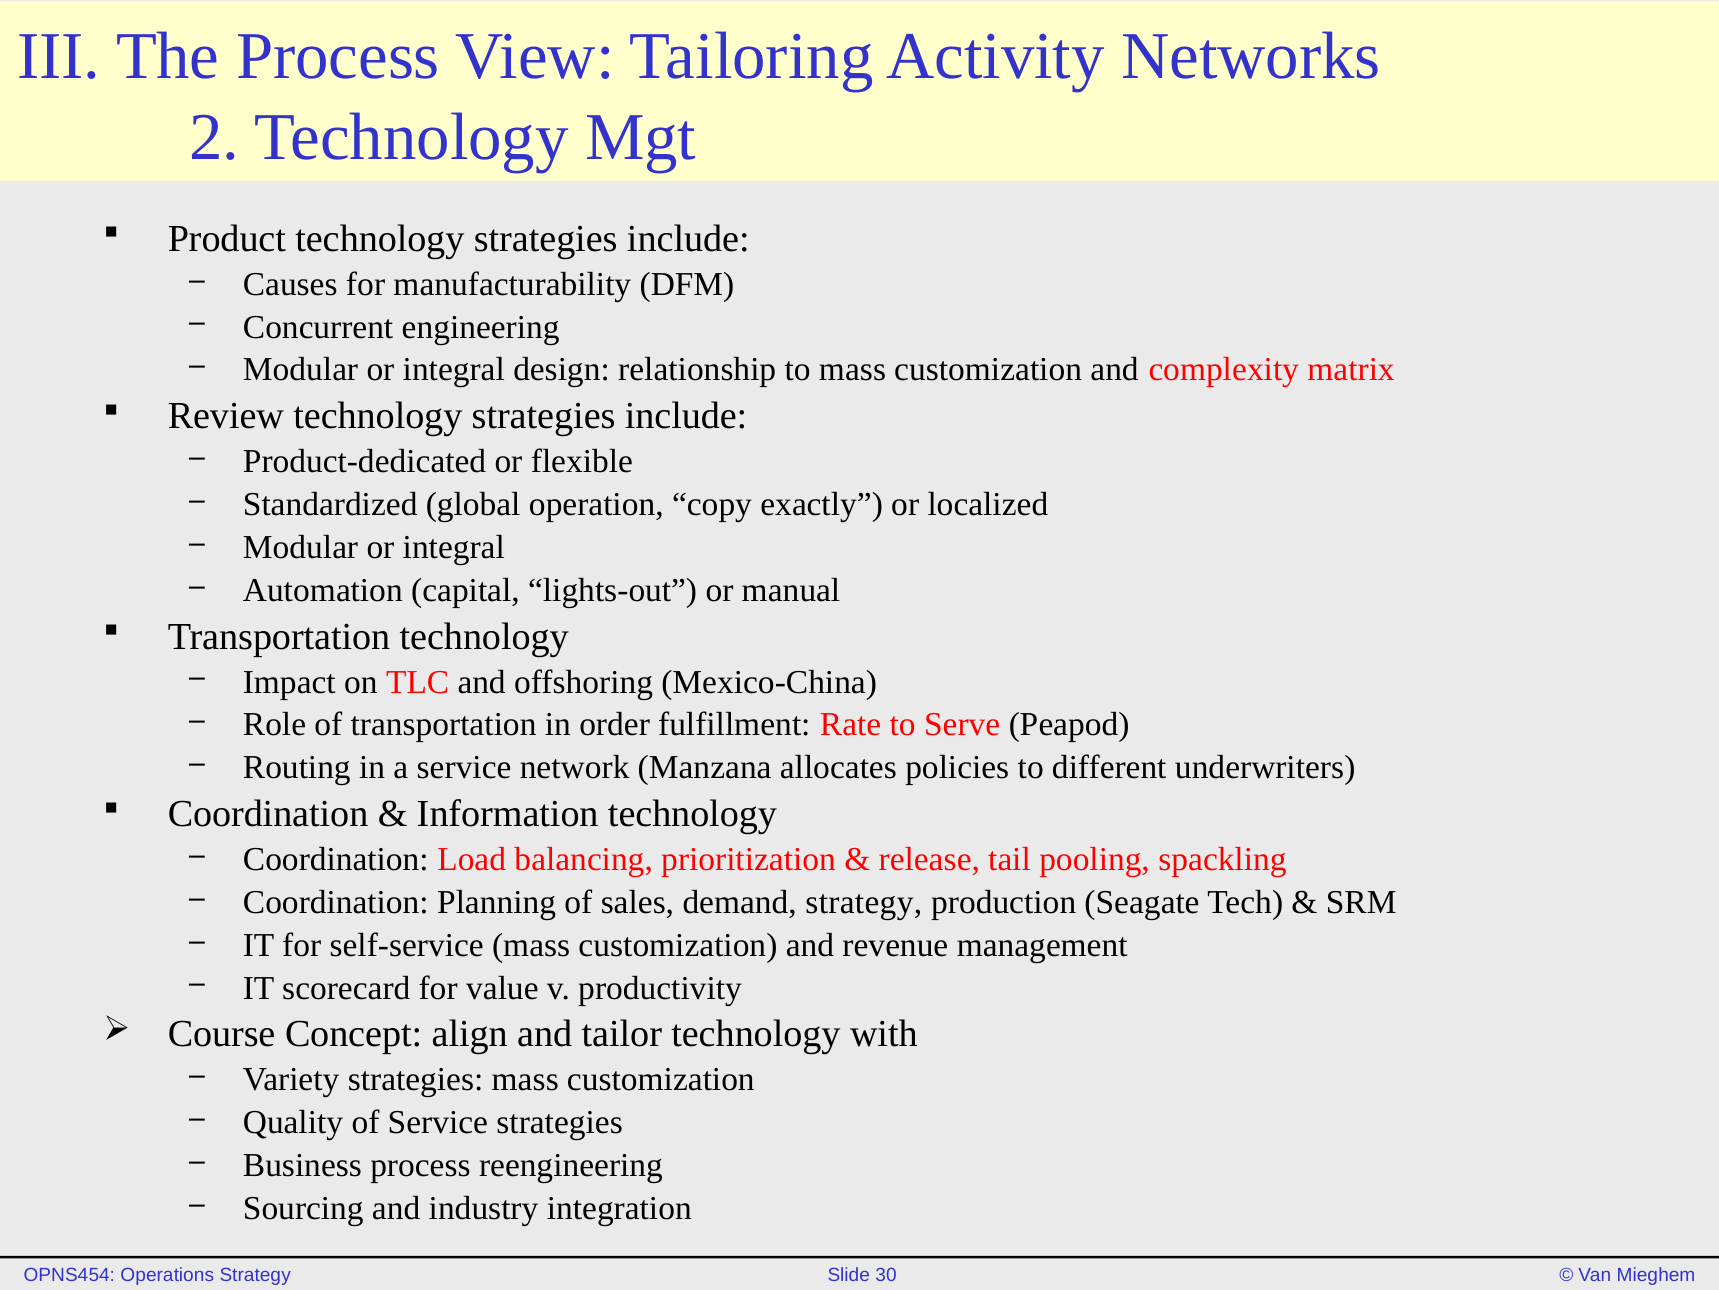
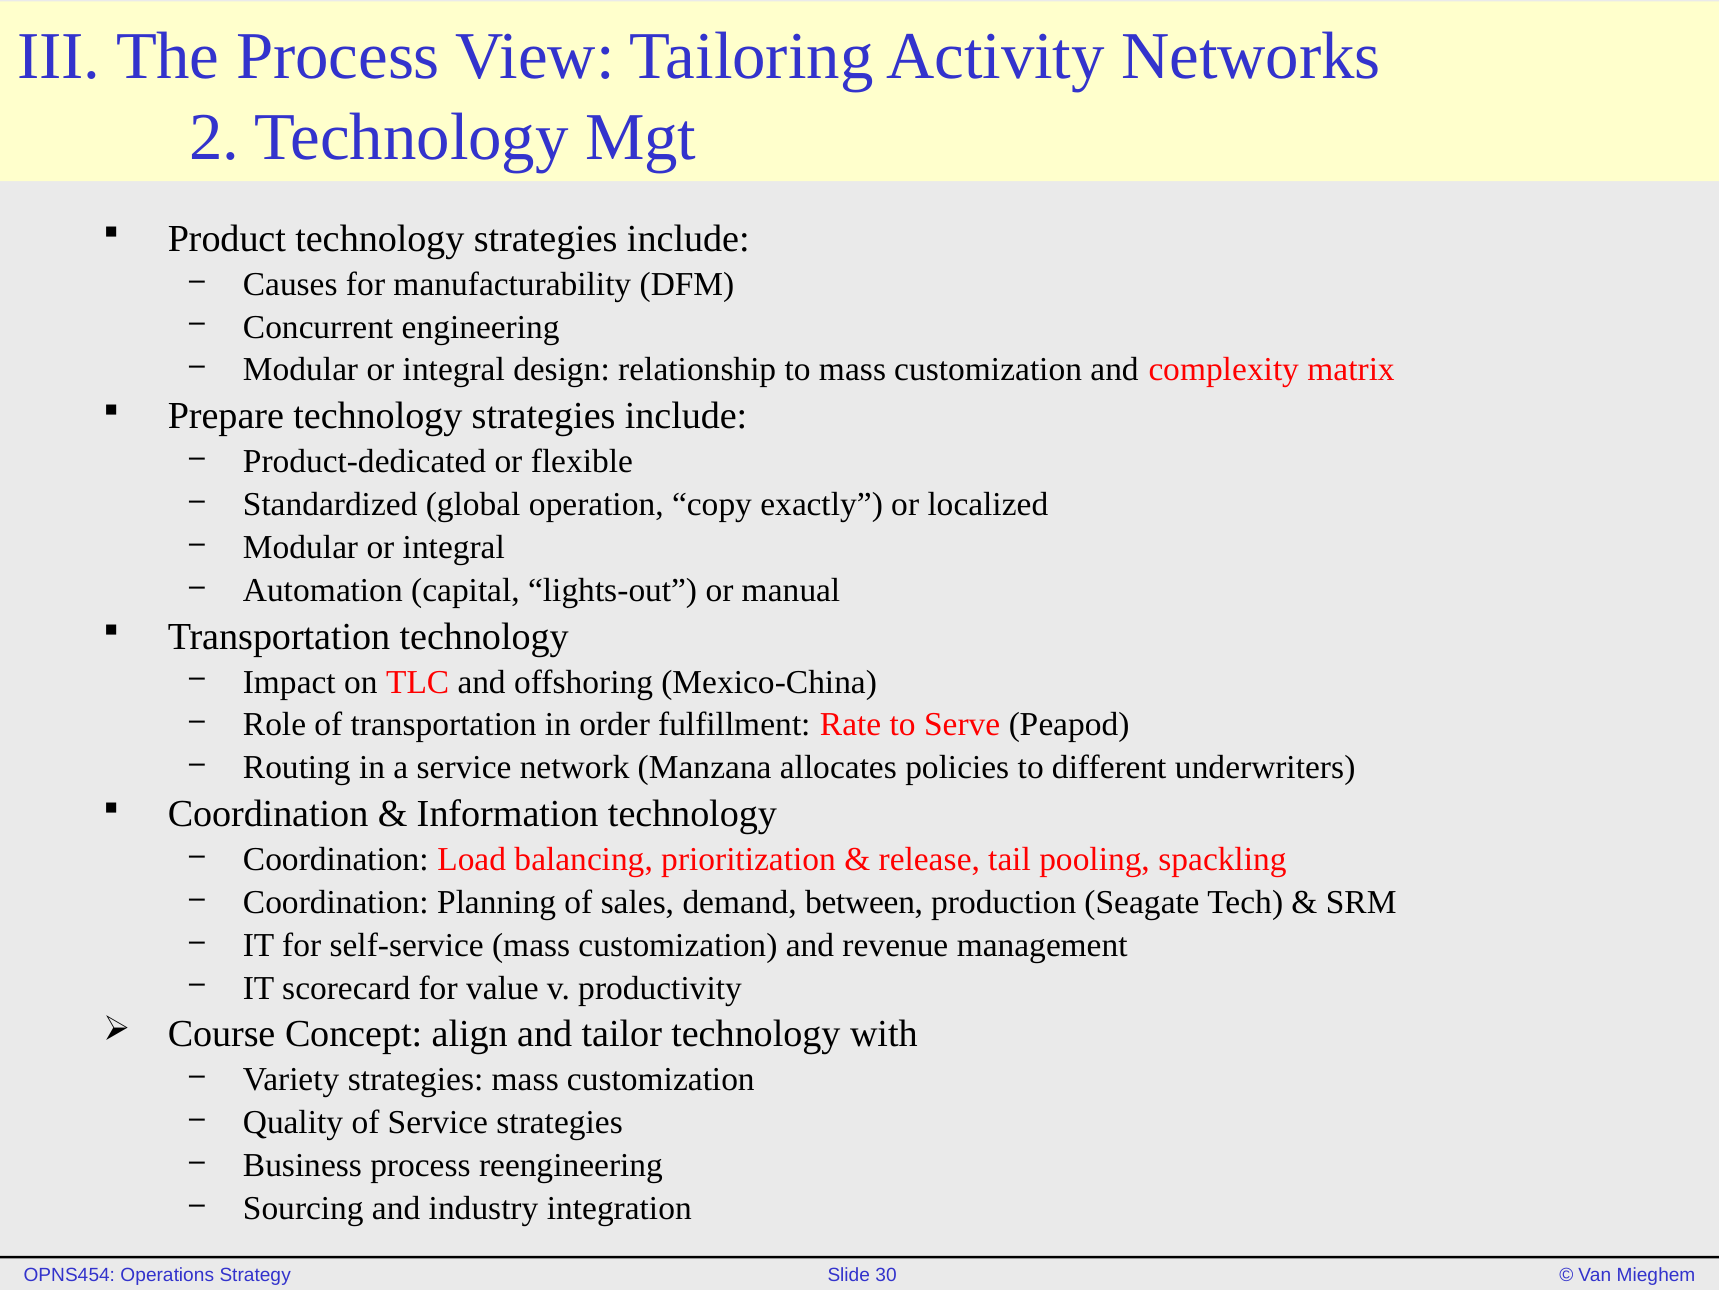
Review: Review -> Prepare (226, 416)
demand strategy: strategy -> between (864, 902)
